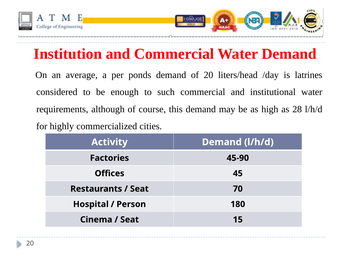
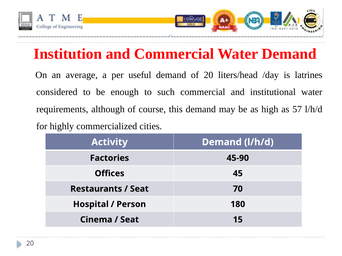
ponds: ponds -> useful (140, 75)
28: 28 -> 57 (297, 109)
